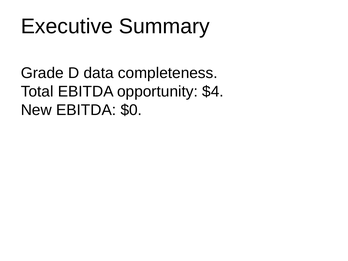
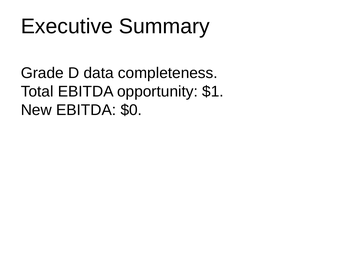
$4: $4 -> $1 (213, 92)
